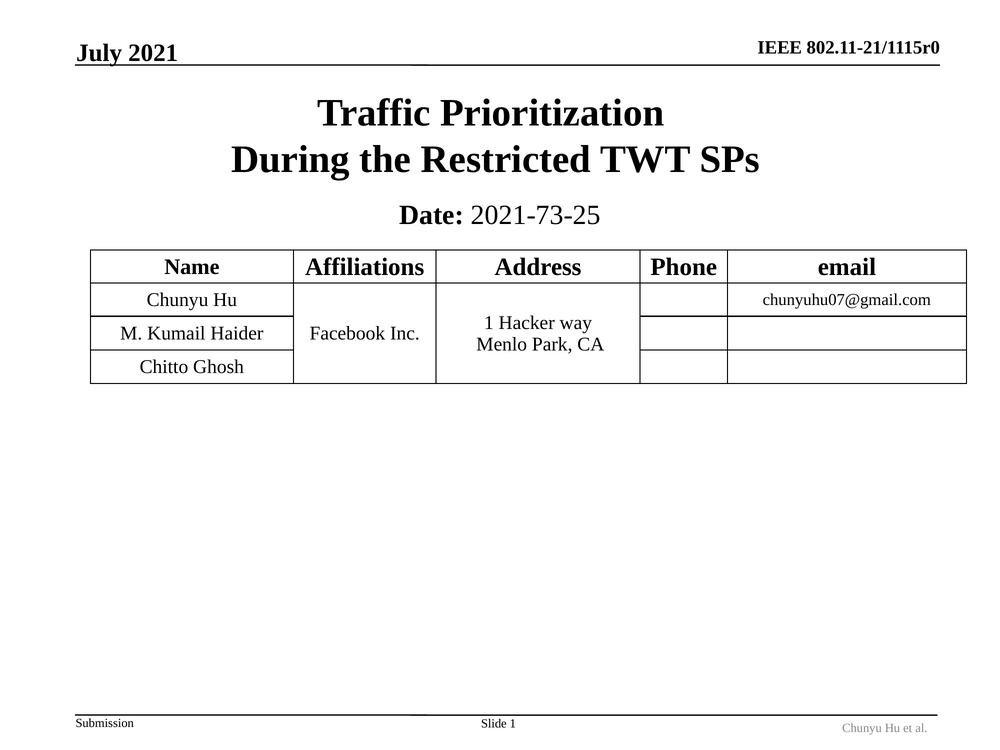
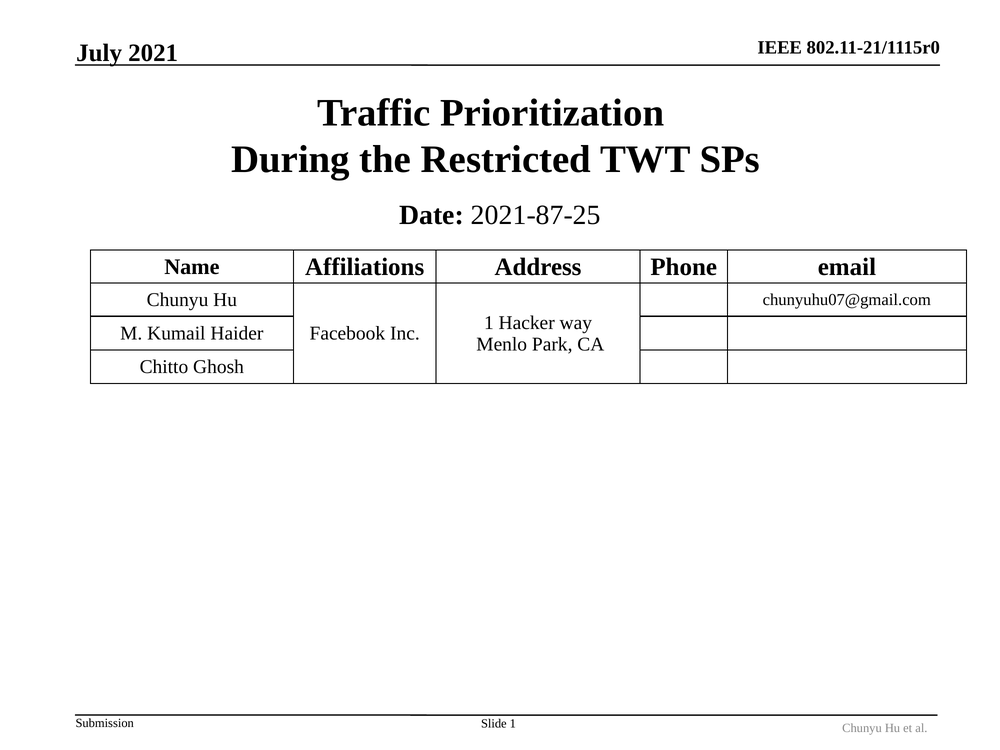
2021-73-25: 2021-73-25 -> 2021-87-25 (536, 215)
